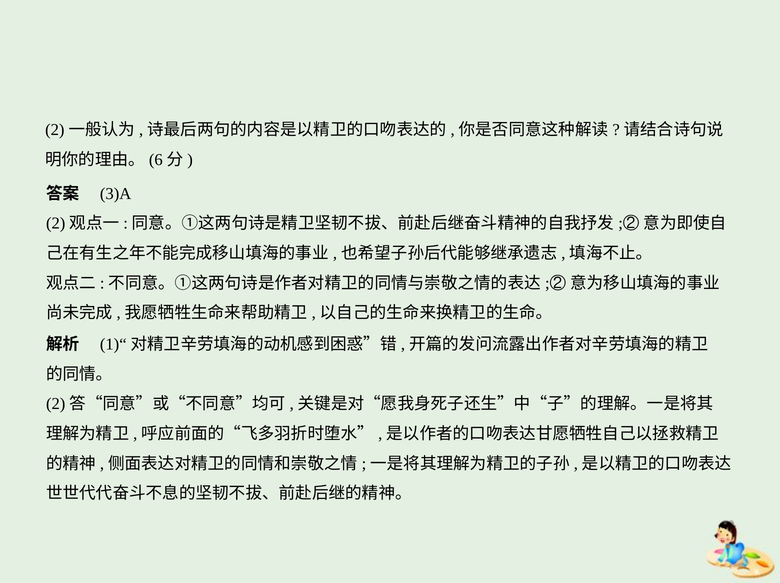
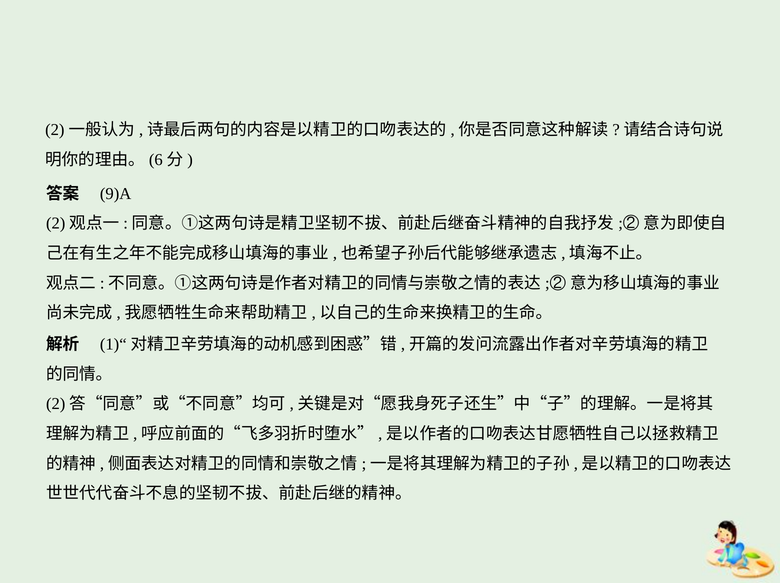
3)A: 3)A -> 9)A (116, 194)
